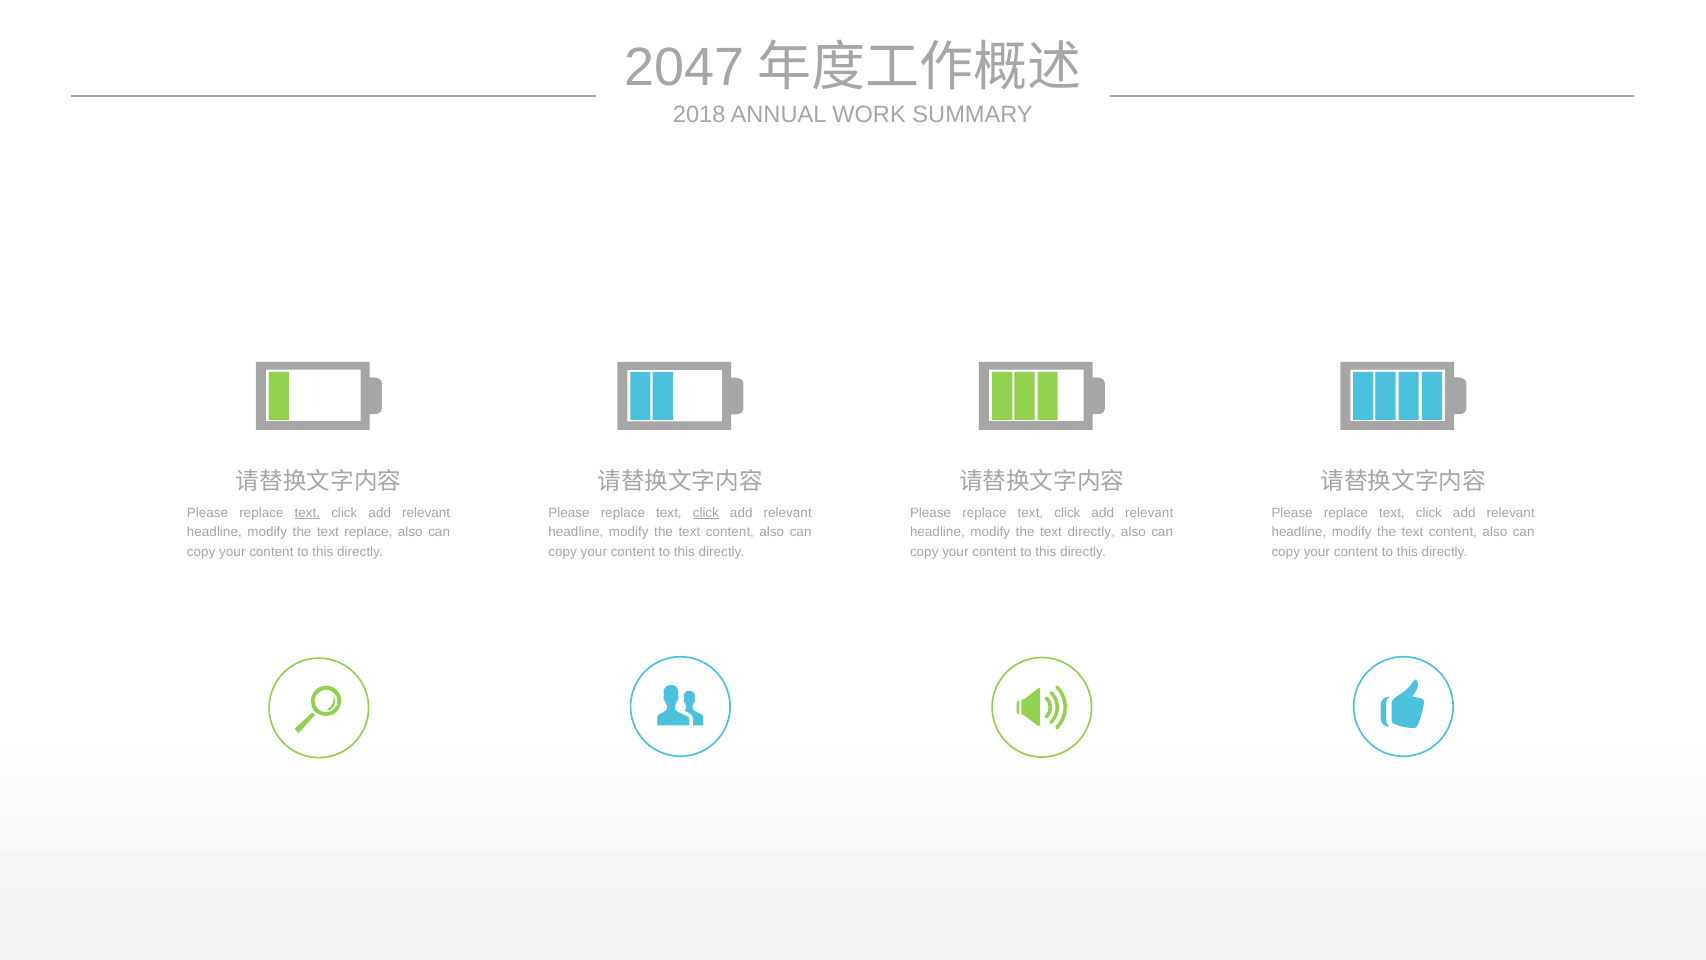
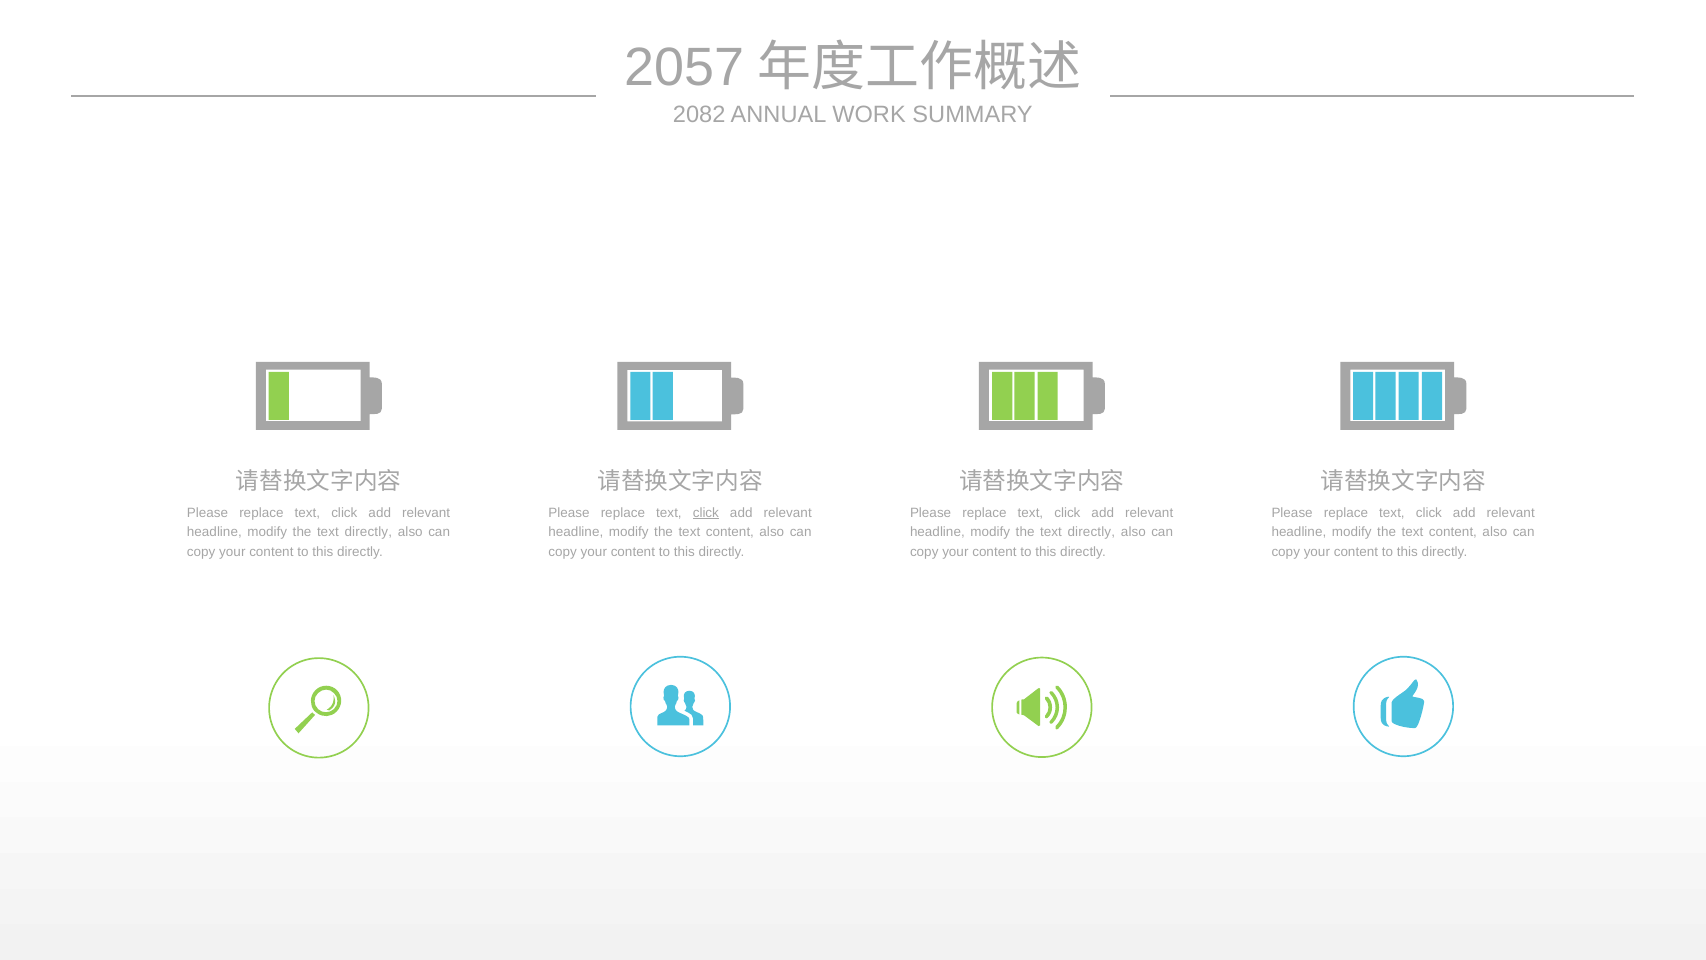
2047: 2047 -> 2057 (685, 67)
2018: 2018 -> 2082 (699, 114)
text underline: present -> none (307, 513)
replace: replace -> directly (368, 532)
